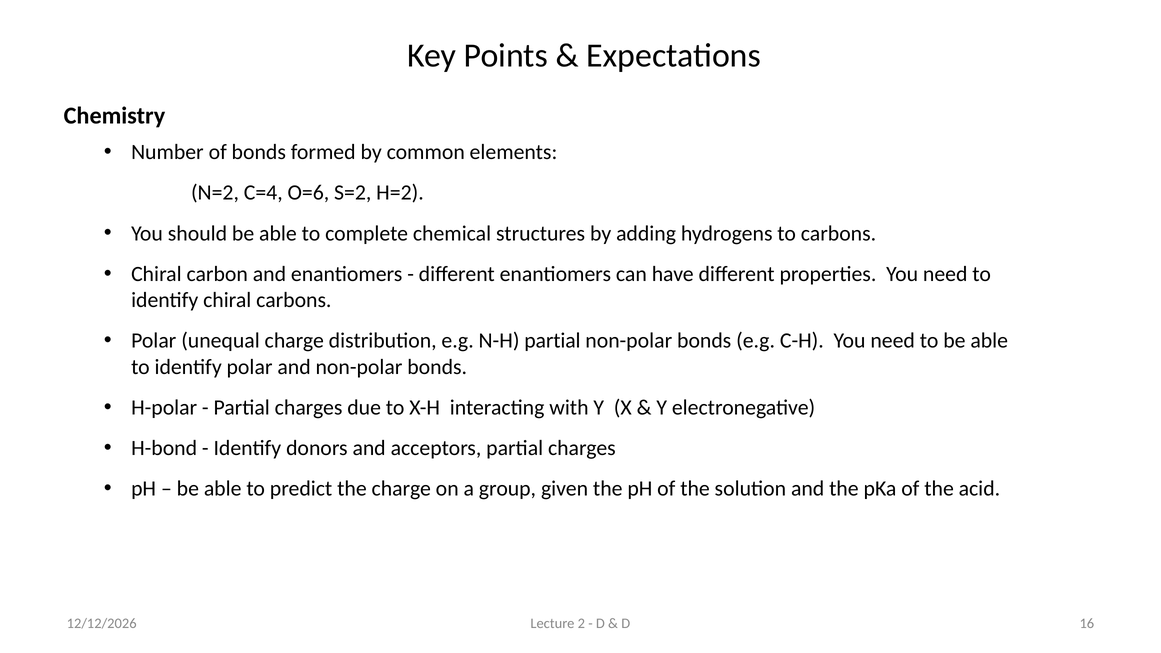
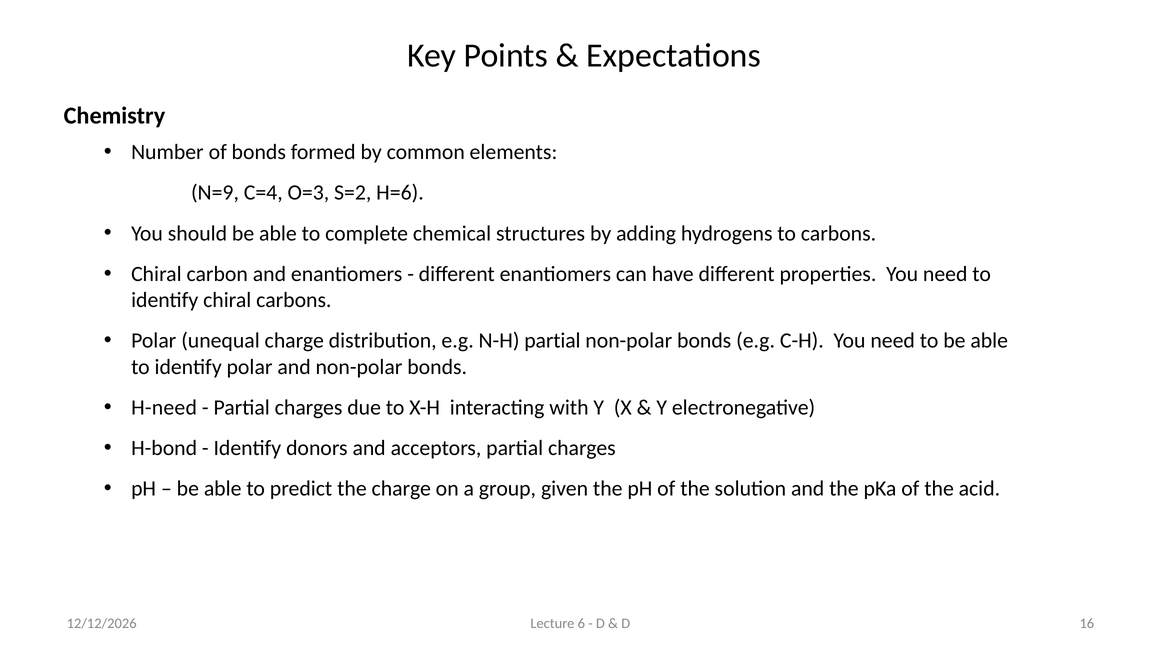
N=2: N=2 -> N=9 (215, 193)
O=6: O=6 -> O=3 (308, 193)
H=2: H=2 -> H=6 (400, 193)
H-polar: H-polar -> H-need (164, 408)
2: 2 -> 6 (581, 624)
